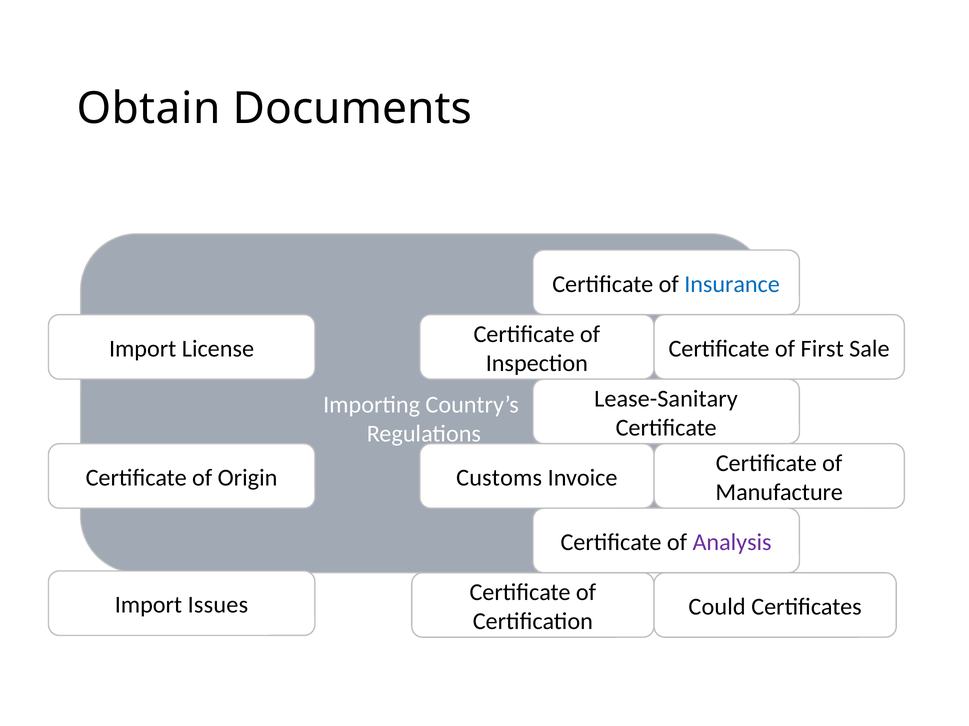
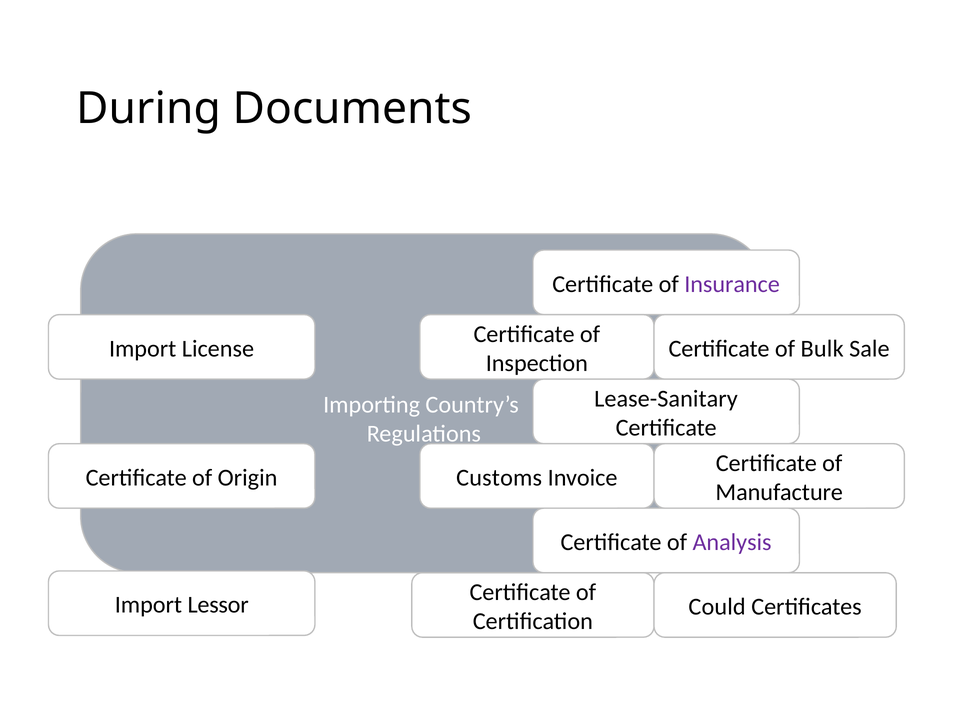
Obtain: Obtain -> During (149, 109)
Insurance colour: blue -> purple (732, 284)
First: First -> Bulk (822, 349)
Issues: Issues -> Lessor (218, 605)
